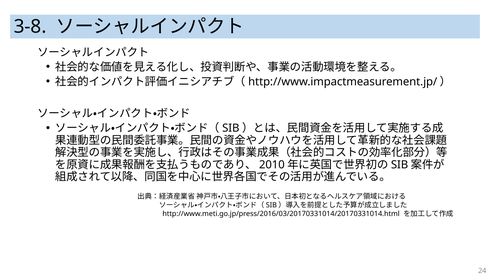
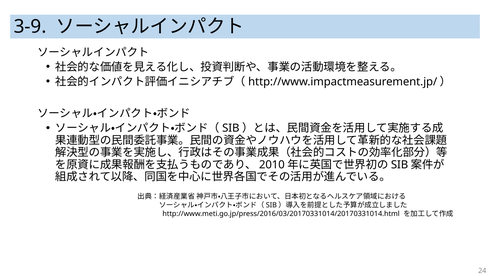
3-8: 3-8 -> 3-9 (30, 27)
